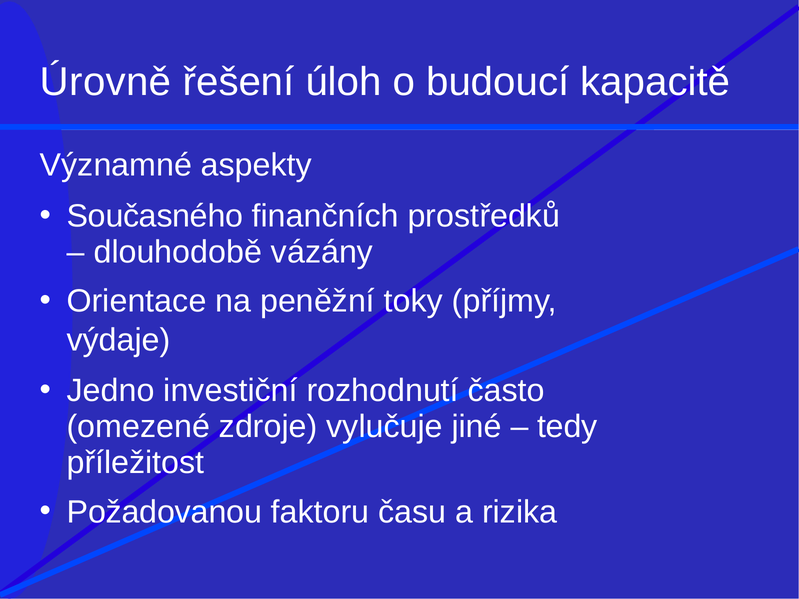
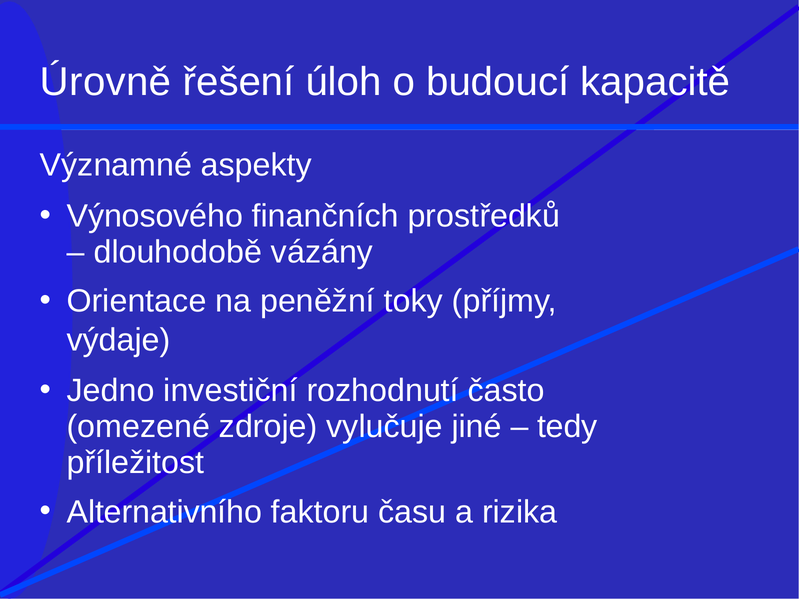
Současného: Současného -> Výnosového (155, 216)
Požadovanou: Požadovanou -> Alternativního (164, 512)
